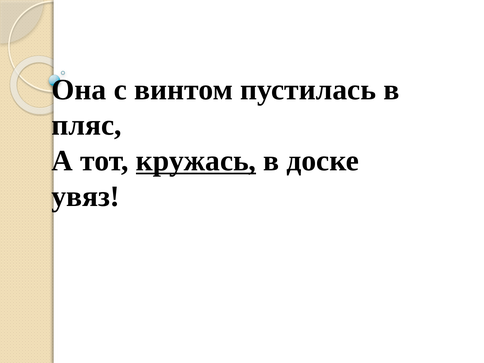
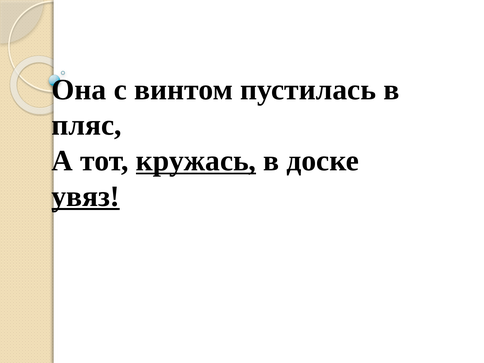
увяз underline: none -> present (86, 196)
